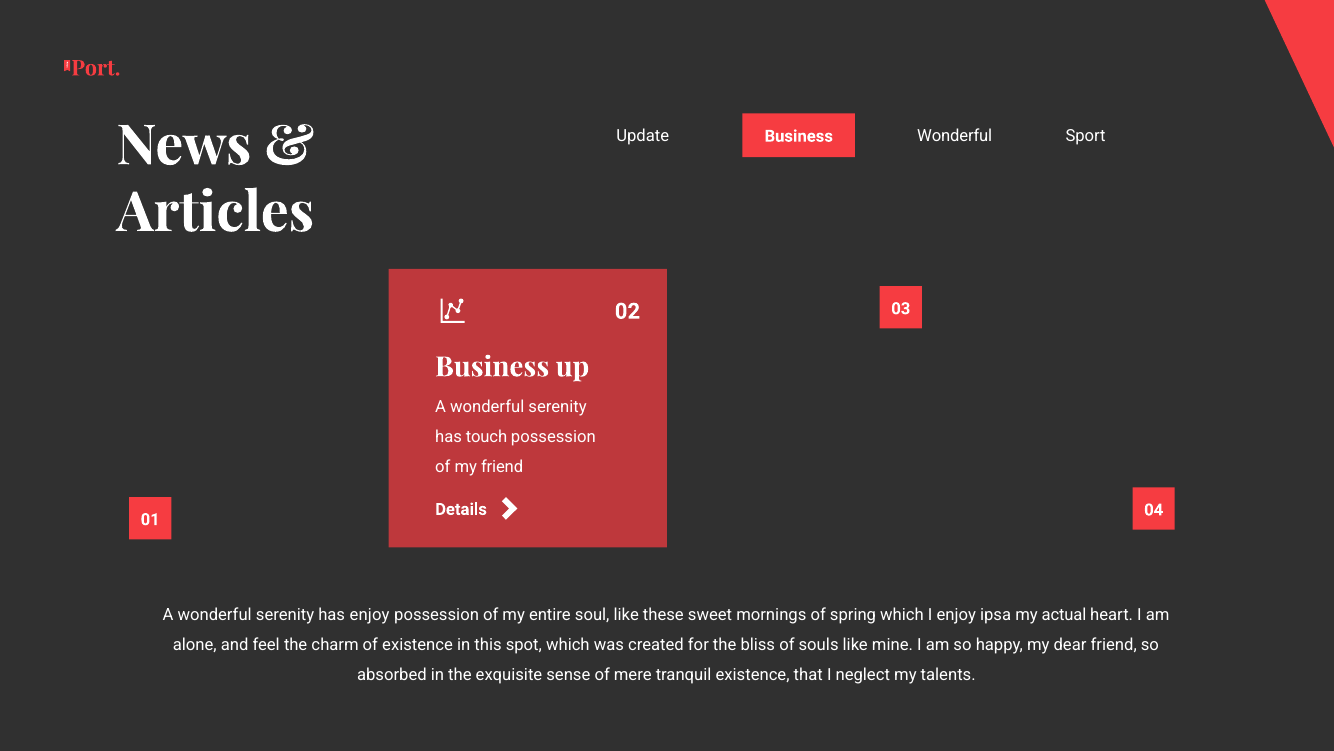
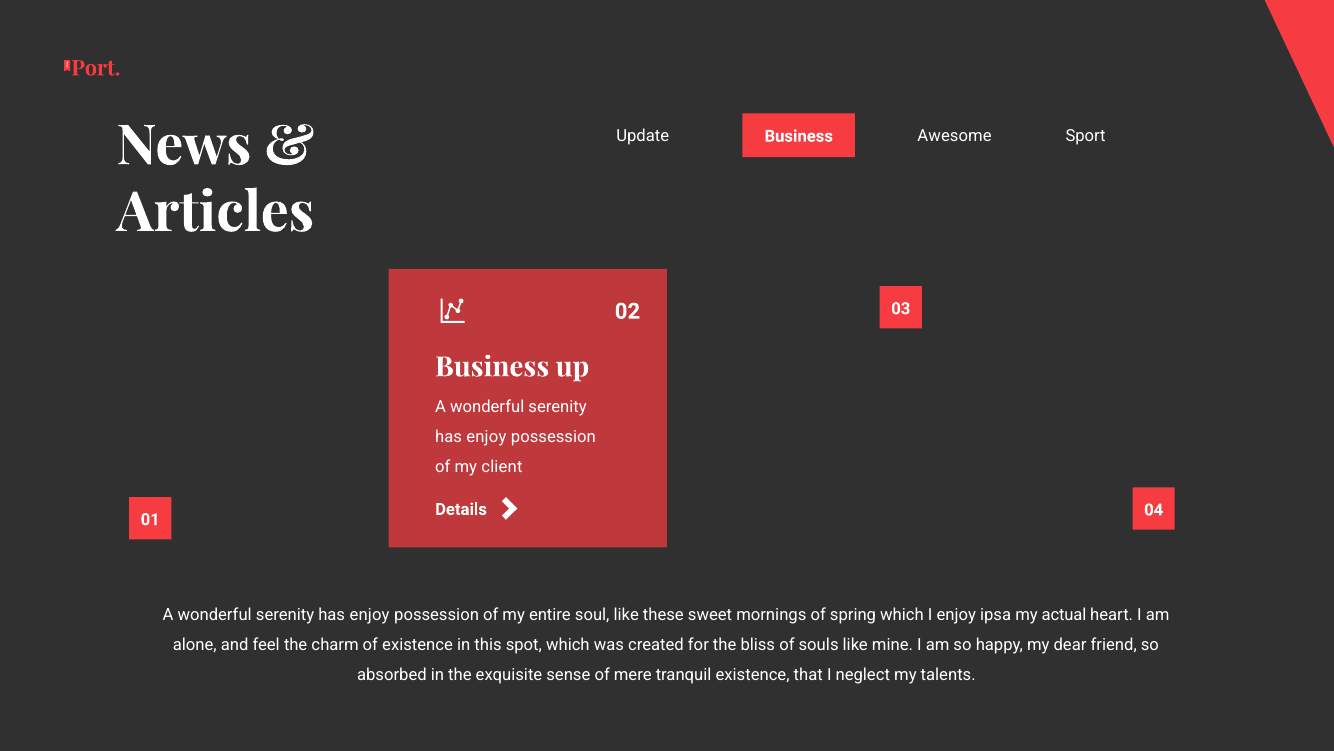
Business Wonderful: Wonderful -> Awesome (955, 136)
touch: touch -> enjoy (486, 437)
my friend: friend -> client (502, 467)
